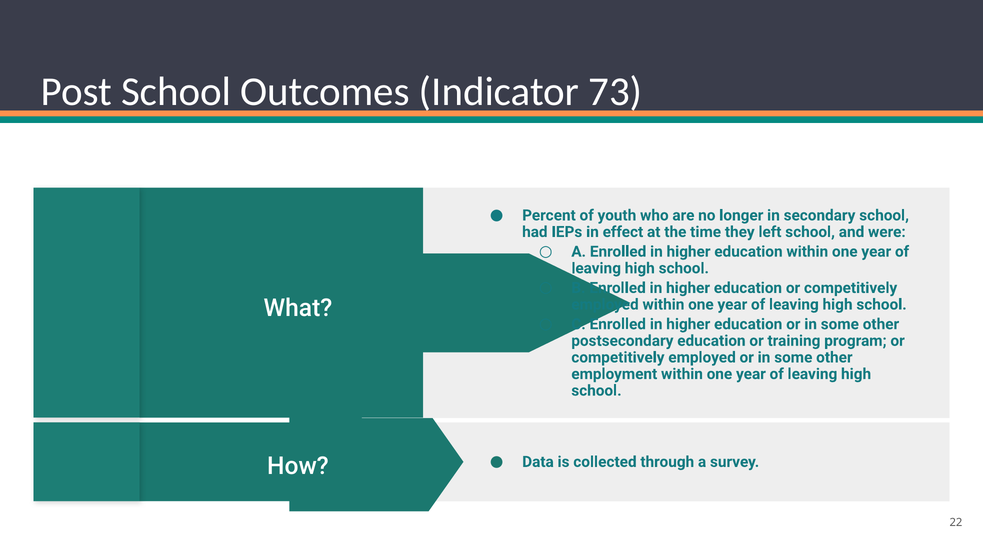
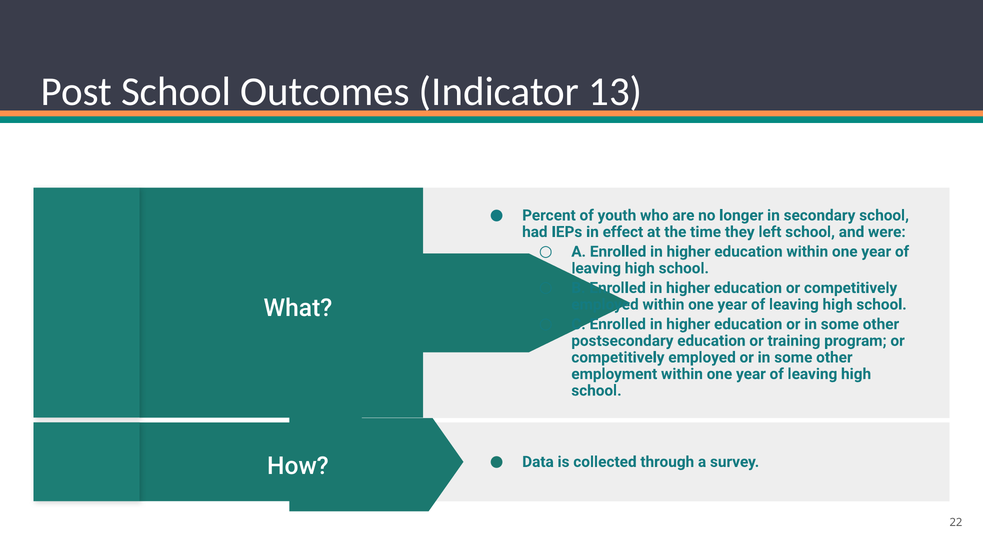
73: 73 -> 13 (615, 92)
